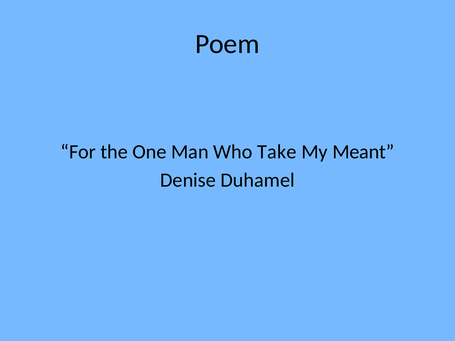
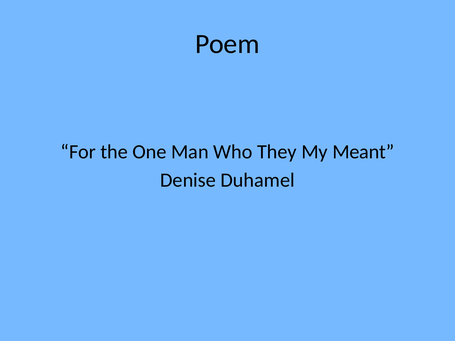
Take: Take -> They (277, 152)
